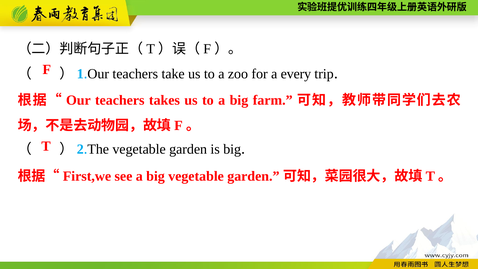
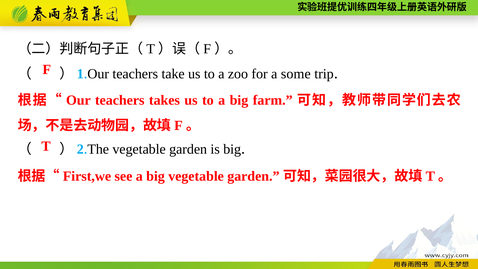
every: every -> some (296, 74)
